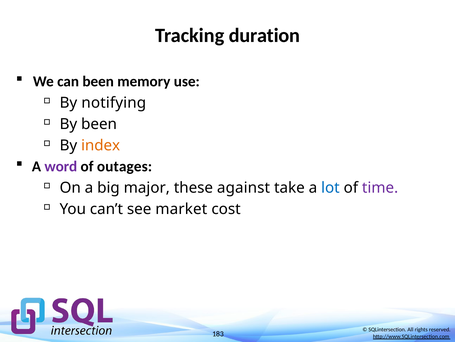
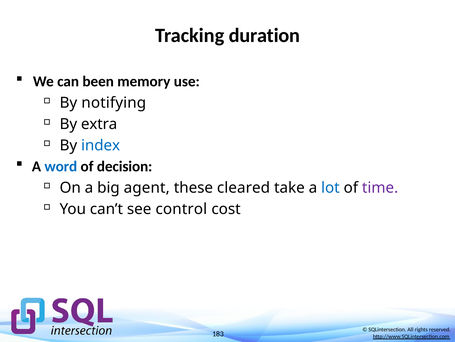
By been: been -> extra (99, 124)
index colour: orange -> blue (101, 145)
word colour: purple -> blue (61, 166)
outages: outages -> decision (125, 166)
major: major -> agent (147, 187)
against: against -> cleared (244, 187)
market: market -> control (181, 209)
